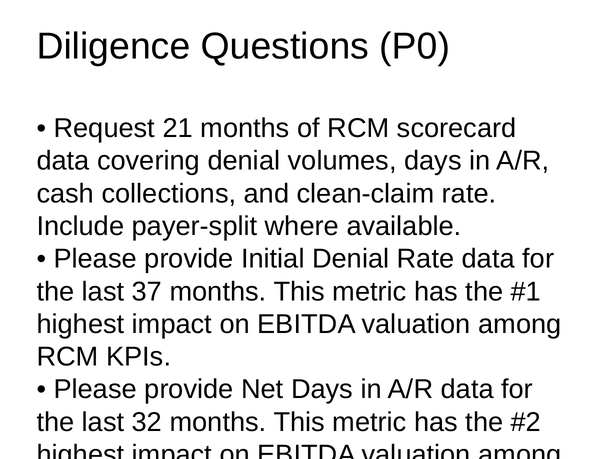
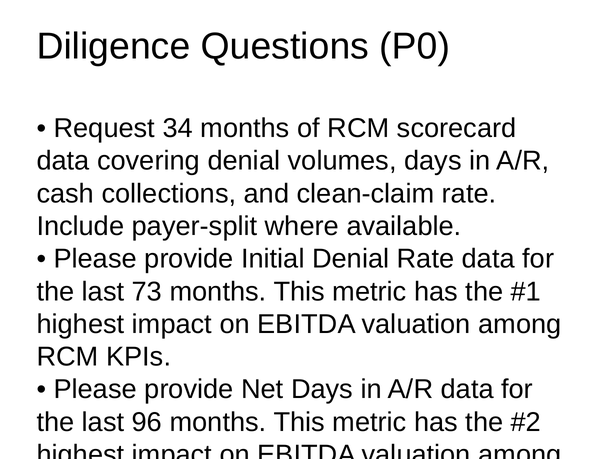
21: 21 -> 34 (178, 128)
37: 37 -> 73 (147, 292)
32: 32 -> 96 (147, 422)
